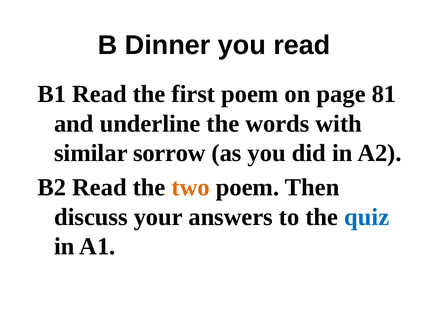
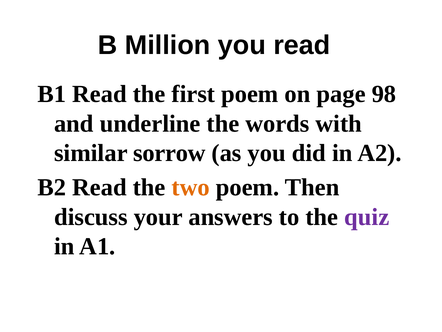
Dinner: Dinner -> Million (168, 45)
81: 81 -> 98 (384, 94)
quiz colour: blue -> purple (367, 217)
